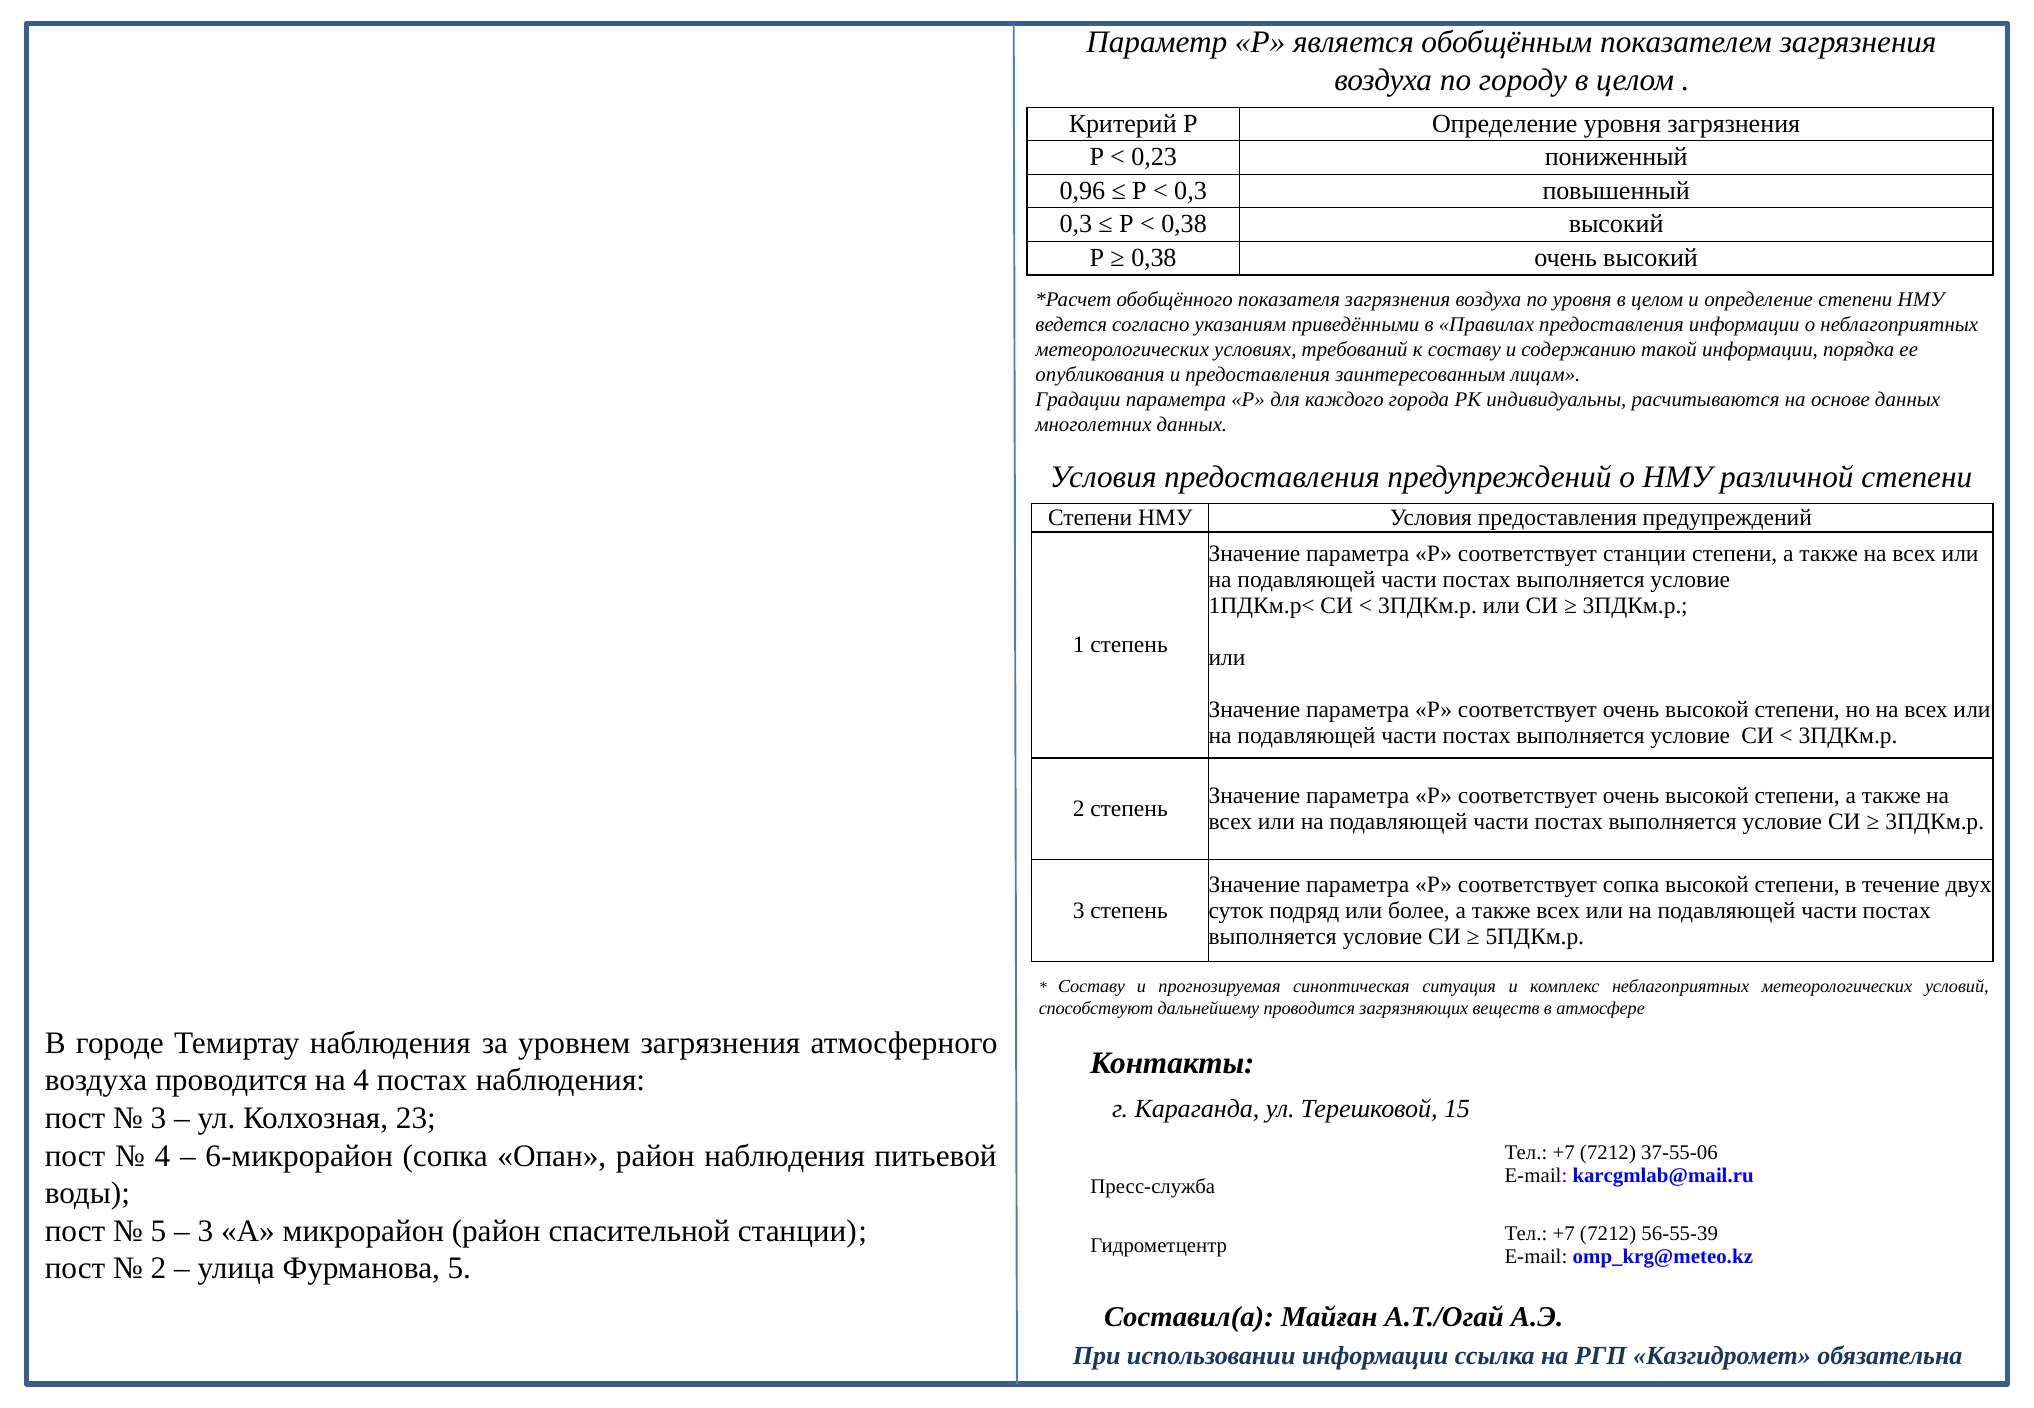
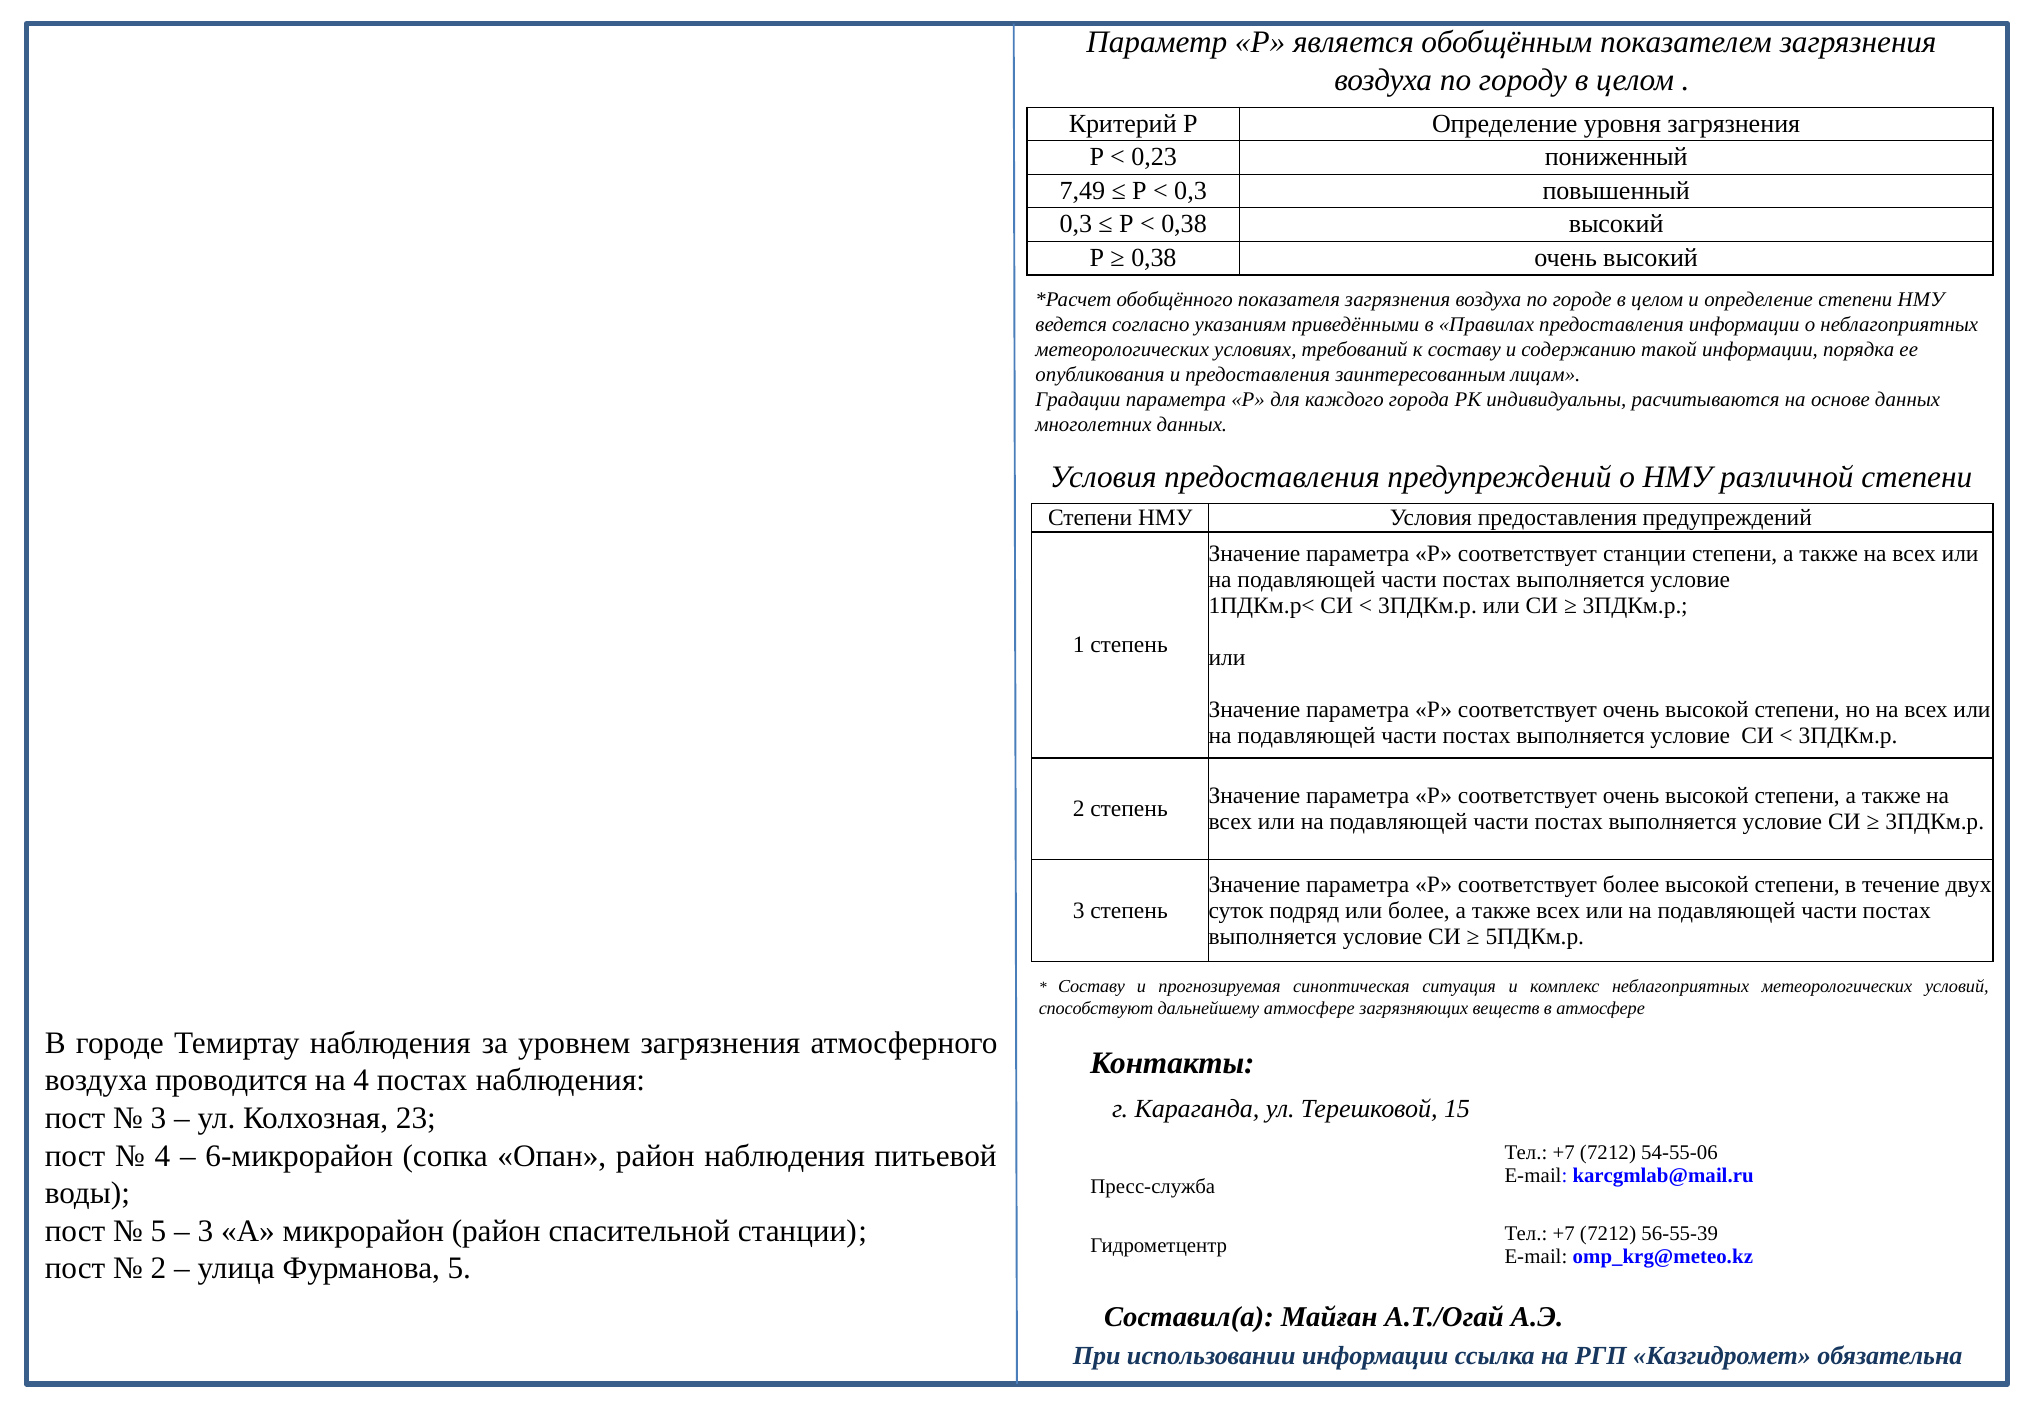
0,96: 0,96 -> 7,49 (1082, 191)
по уровня: уровня -> городе (1582, 299)
соответствует сопка: сопка -> более (1631, 885)
дальнейшему проводится: проводится -> атмосфере (1309, 1008)
37-55-06: 37-55-06 -> 54-55-06 (1679, 1152)
